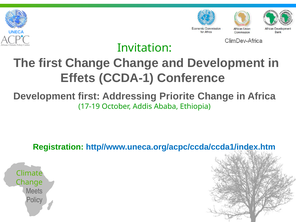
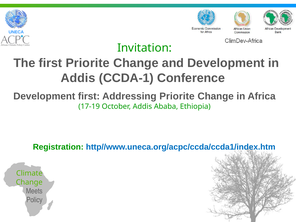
first Change: Change -> Priorite (88, 63)
Effets: Effets -> Addis (78, 78)
